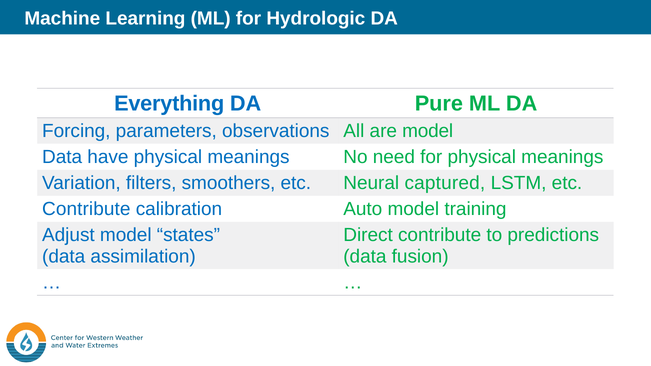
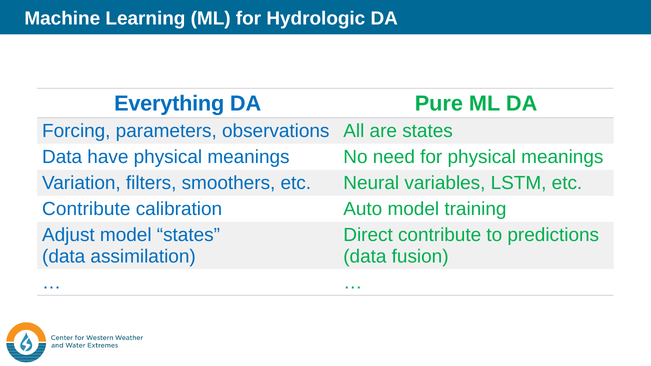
are model: model -> states (428, 131)
captured: captured -> variables (445, 183)
